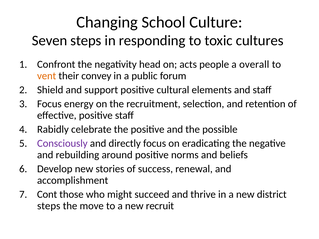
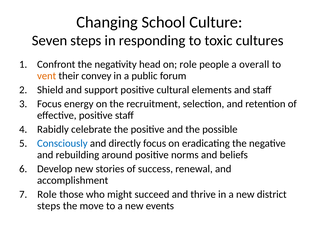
on acts: acts -> role (188, 65)
Consciously colour: purple -> blue (62, 144)
Cont: Cont -> Role (47, 195)
recruit: recruit -> events (160, 206)
